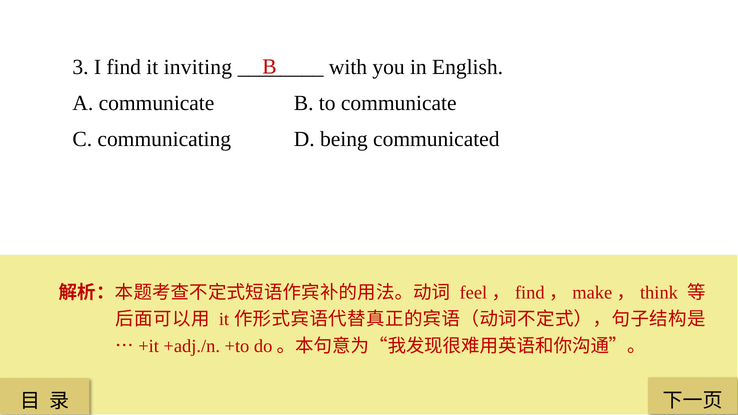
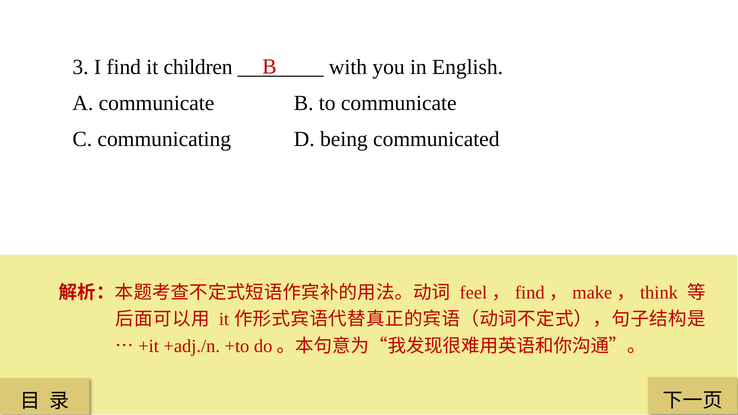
inviting: inviting -> children (198, 67)
